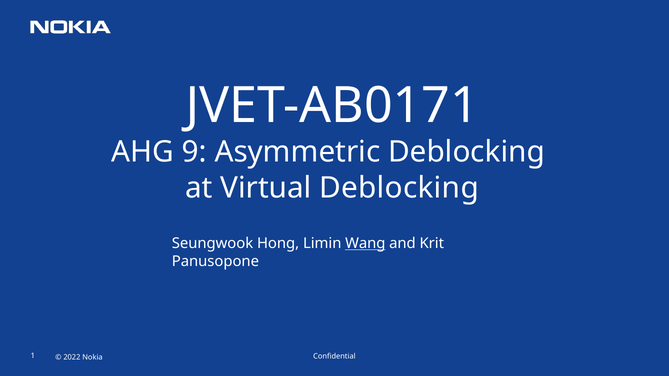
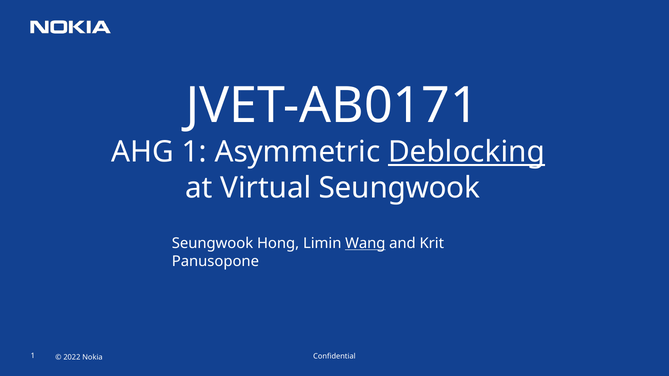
AHG 9: 9 -> 1 (194, 152)
Deblocking underline: none -> present (467, 152)
Virtual Deblocking: Deblocking -> Seungwook (399, 188)
